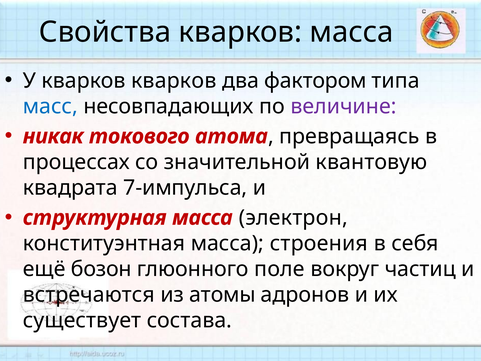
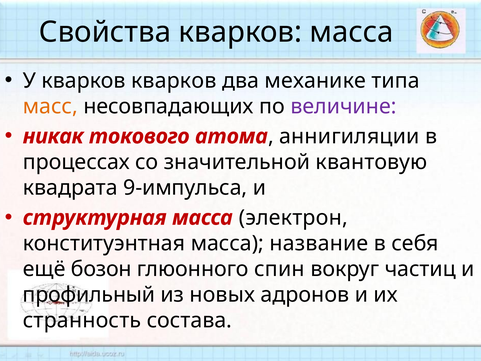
фактором: фактором -> механике (315, 81)
масс colour: blue -> orange (50, 106)
превращаясь: превращаясь -> аннигиляции (349, 136)
7-импульса: 7-импульса -> 9-импульса (185, 188)
строения: строения -> название (319, 243)
поле: поле -> спин (279, 269)
встречаются: встречаются -> профильный (89, 295)
атомы: атомы -> новых (222, 295)
существует: существует -> странность (82, 320)
